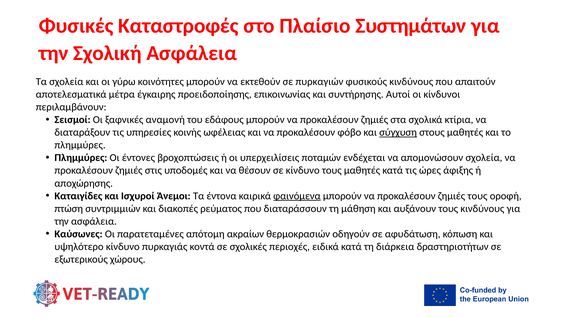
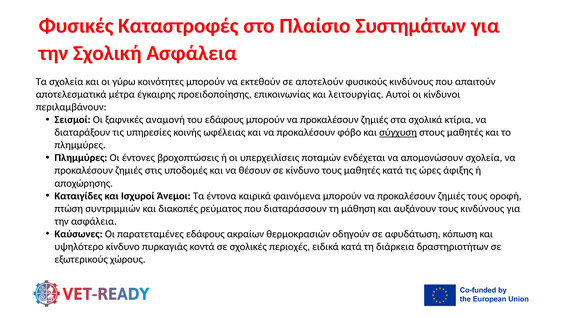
πυρκαγιών: πυρκαγιών -> αποτελούν (319, 82)
συντήρησης: συντήρησης -> λειτουργίας (356, 95)
φαινόμενα underline: present -> none (297, 196)
παρατεταμένες απότομη: απότομη -> εδάφους (205, 234)
